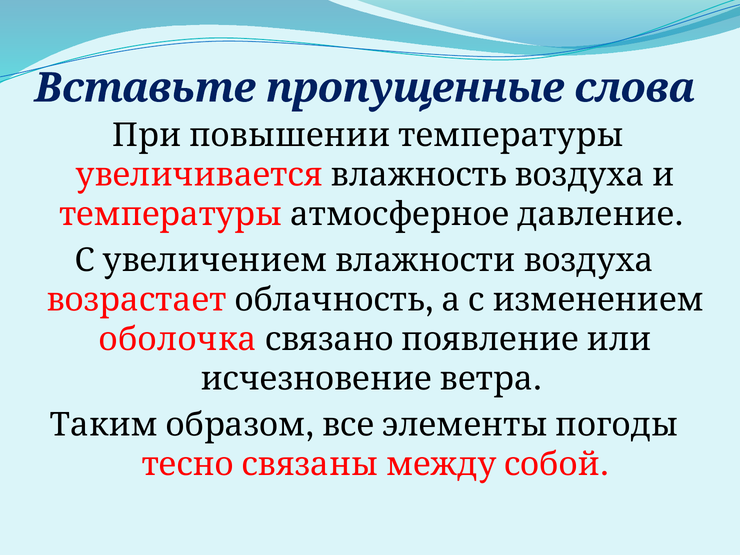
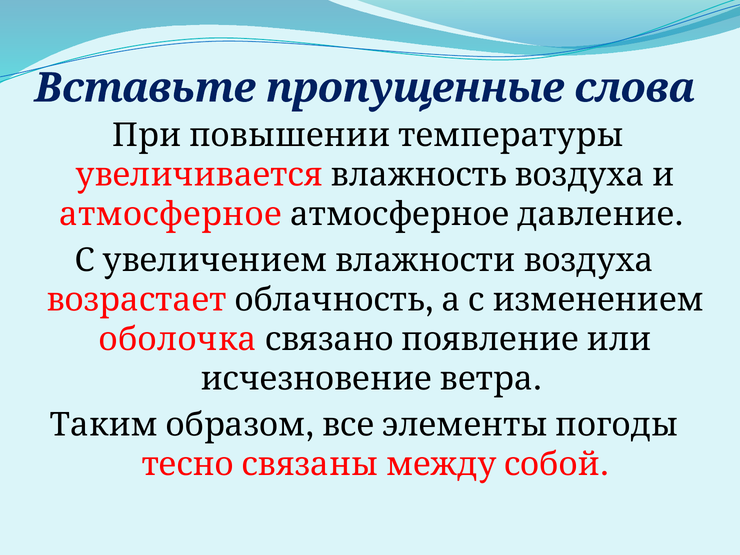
температуры: температуры -> атмосферное (170, 214)
